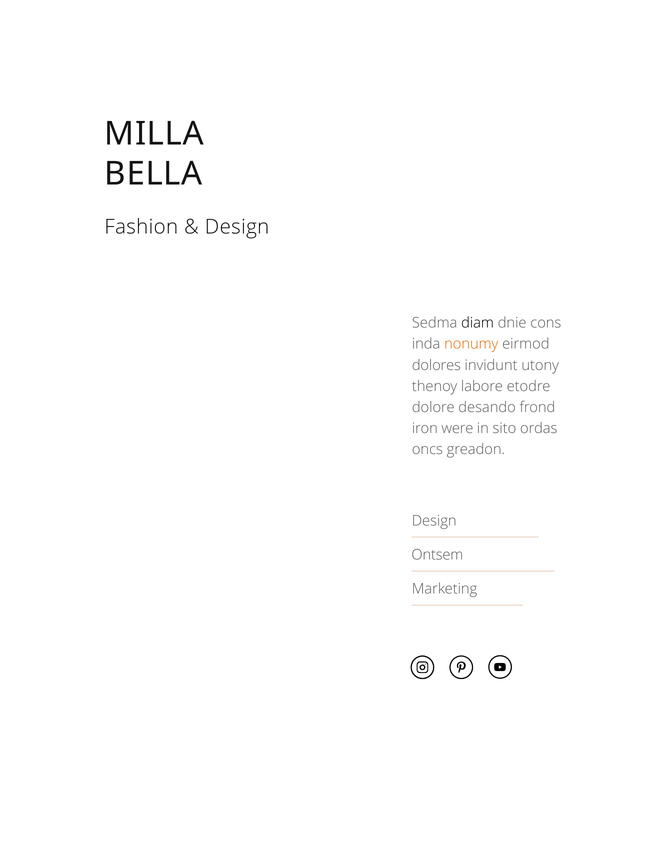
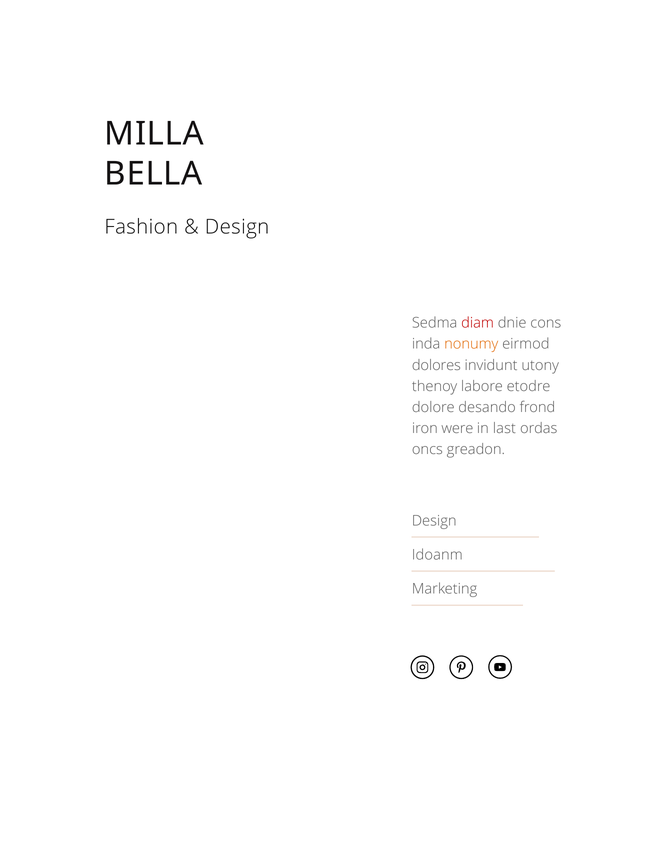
diam colour: black -> red (478, 323)
sito: sito -> last (504, 429)
Ontsem: Ontsem -> Idoanm (437, 555)
